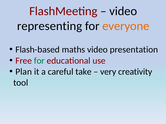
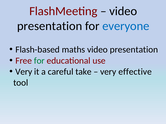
representing: representing -> presentation (50, 26)
everyone colour: orange -> blue (126, 26)
Plan: Plan -> Very (24, 72)
creativity: creativity -> effective (135, 72)
